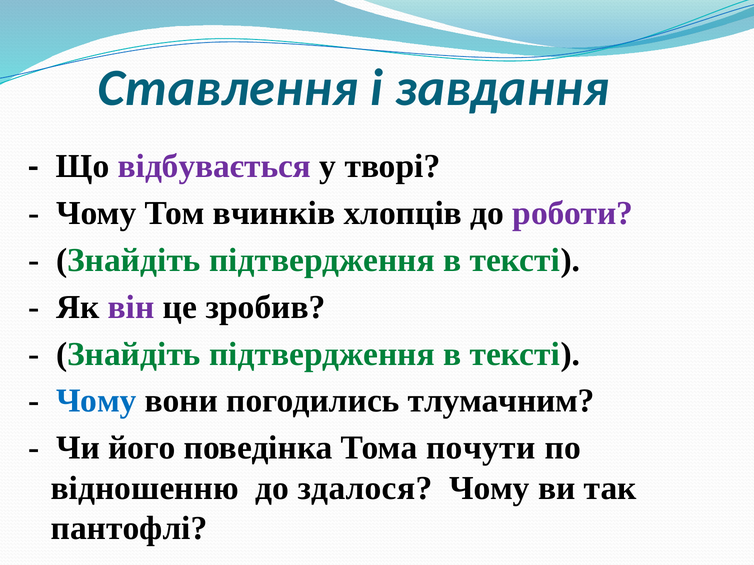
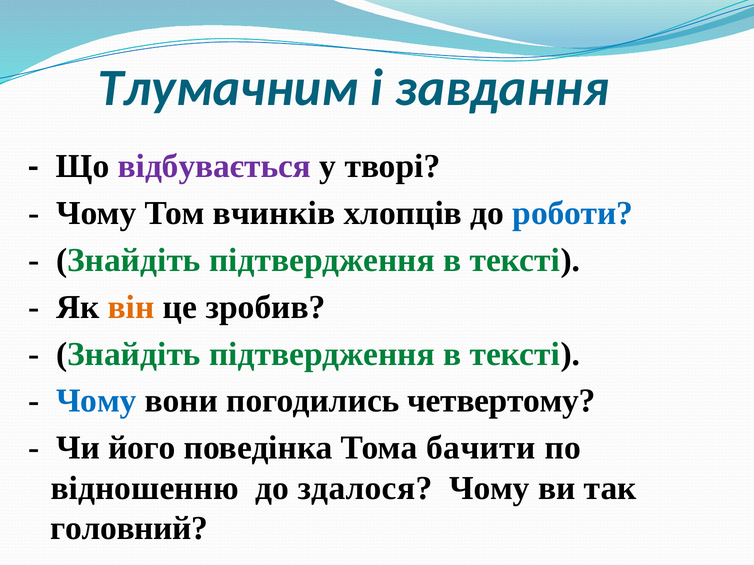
Ставлення: Ставлення -> Тлумачним (228, 88)
роботи colour: purple -> blue (573, 213)
він colour: purple -> orange (131, 307)
тлумачним: тлумачним -> четвертому (501, 401)
почути: почути -> бачити (481, 448)
пантофлі: пантофлі -> головний (129, 529)
